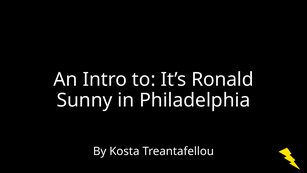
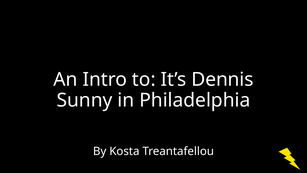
Ronald: Ronald -> Dennis (222, 79)
